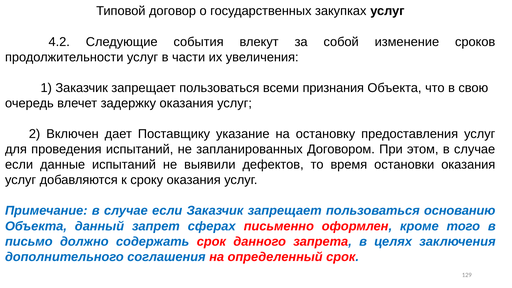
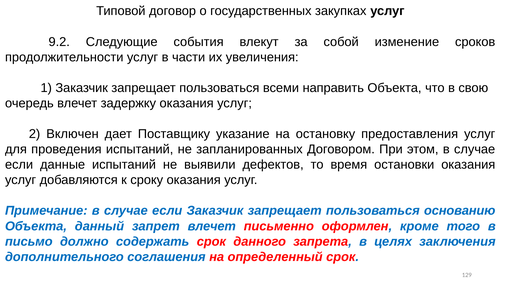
4.2: 4.2 -> 9.2 (59, 42)
признания: признания -> направить (333, 88)
запрет сферах: сферах -> влечет (212, 226)
